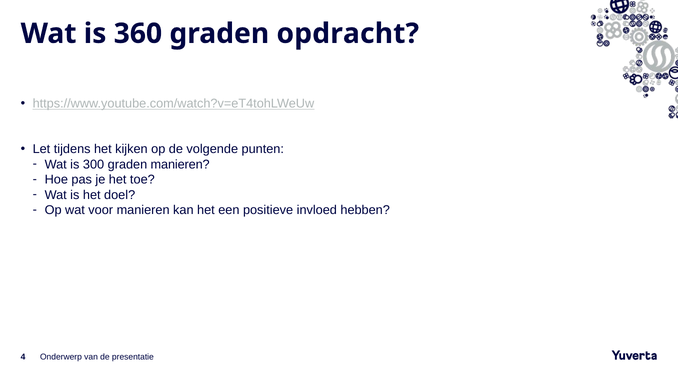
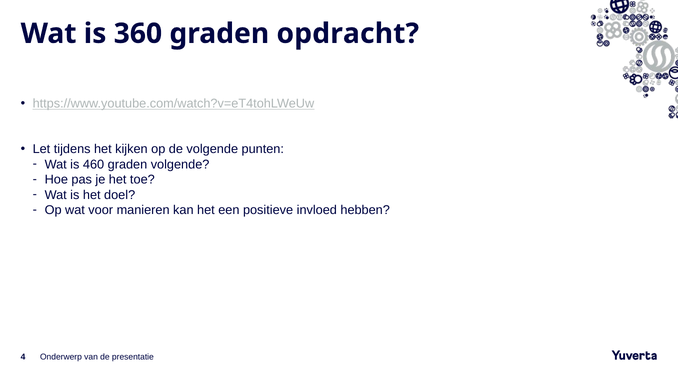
300: 300 -> 460 (94, 165)
graden manieren: manieren -> volgende (180, 165)
